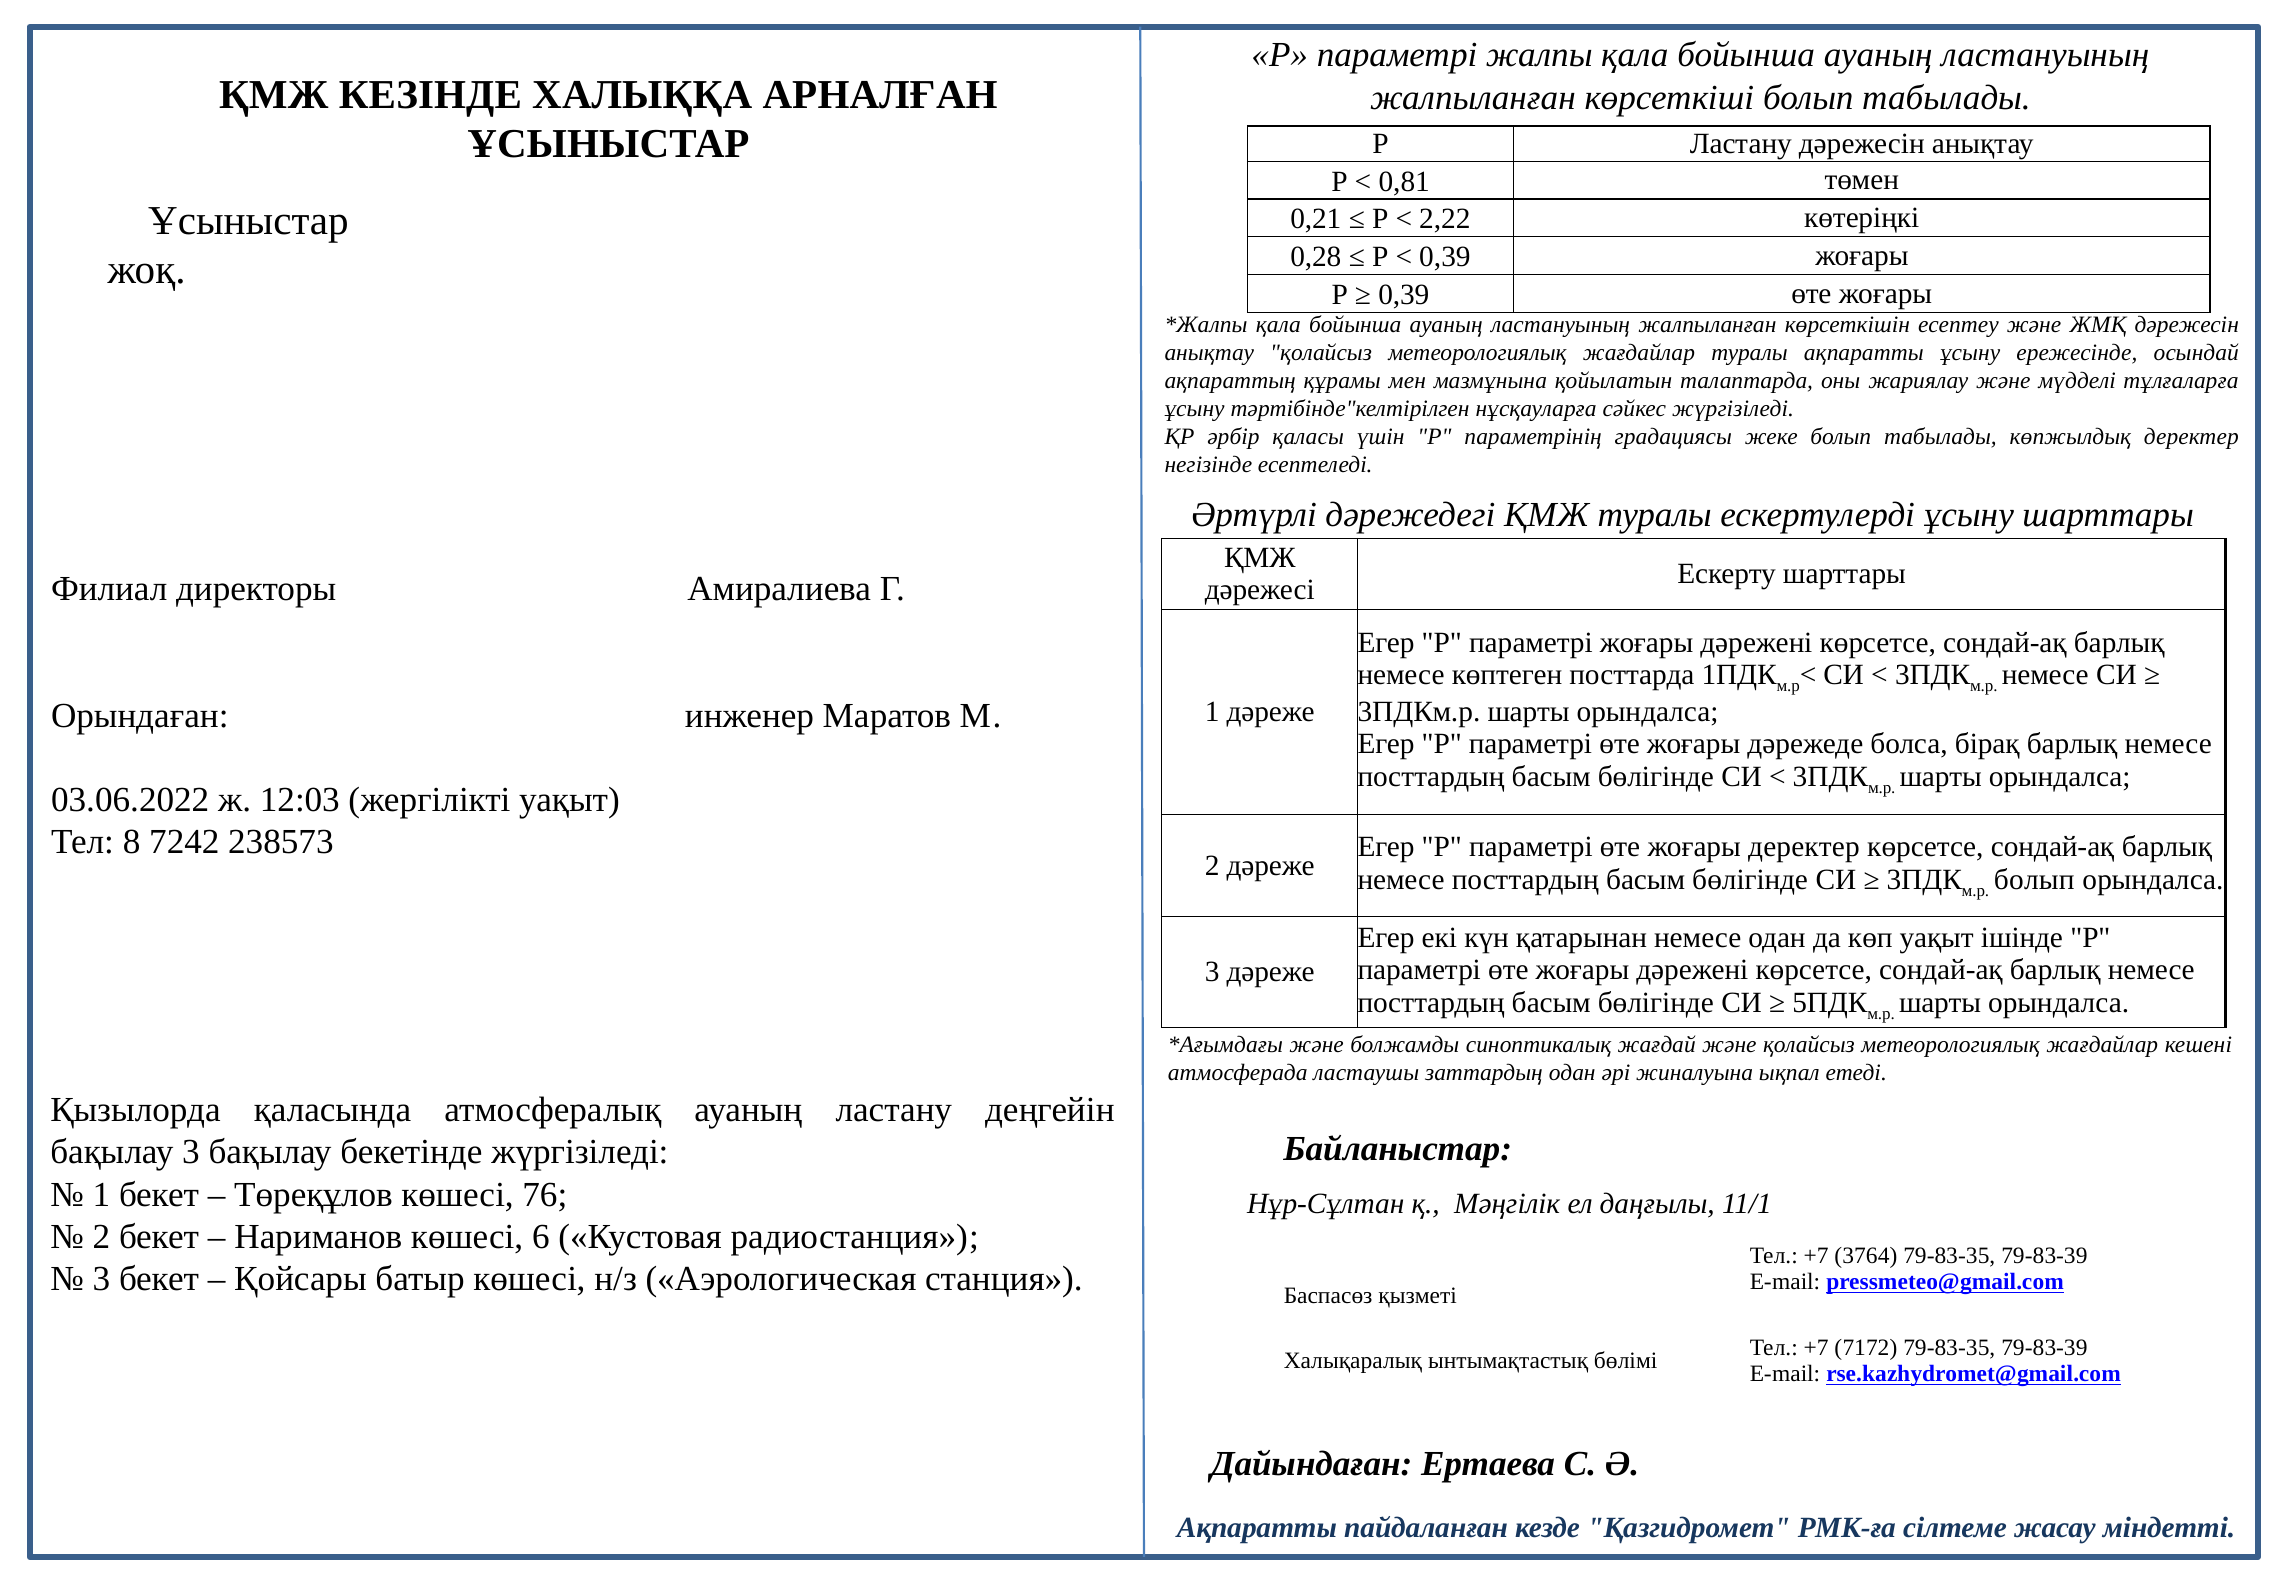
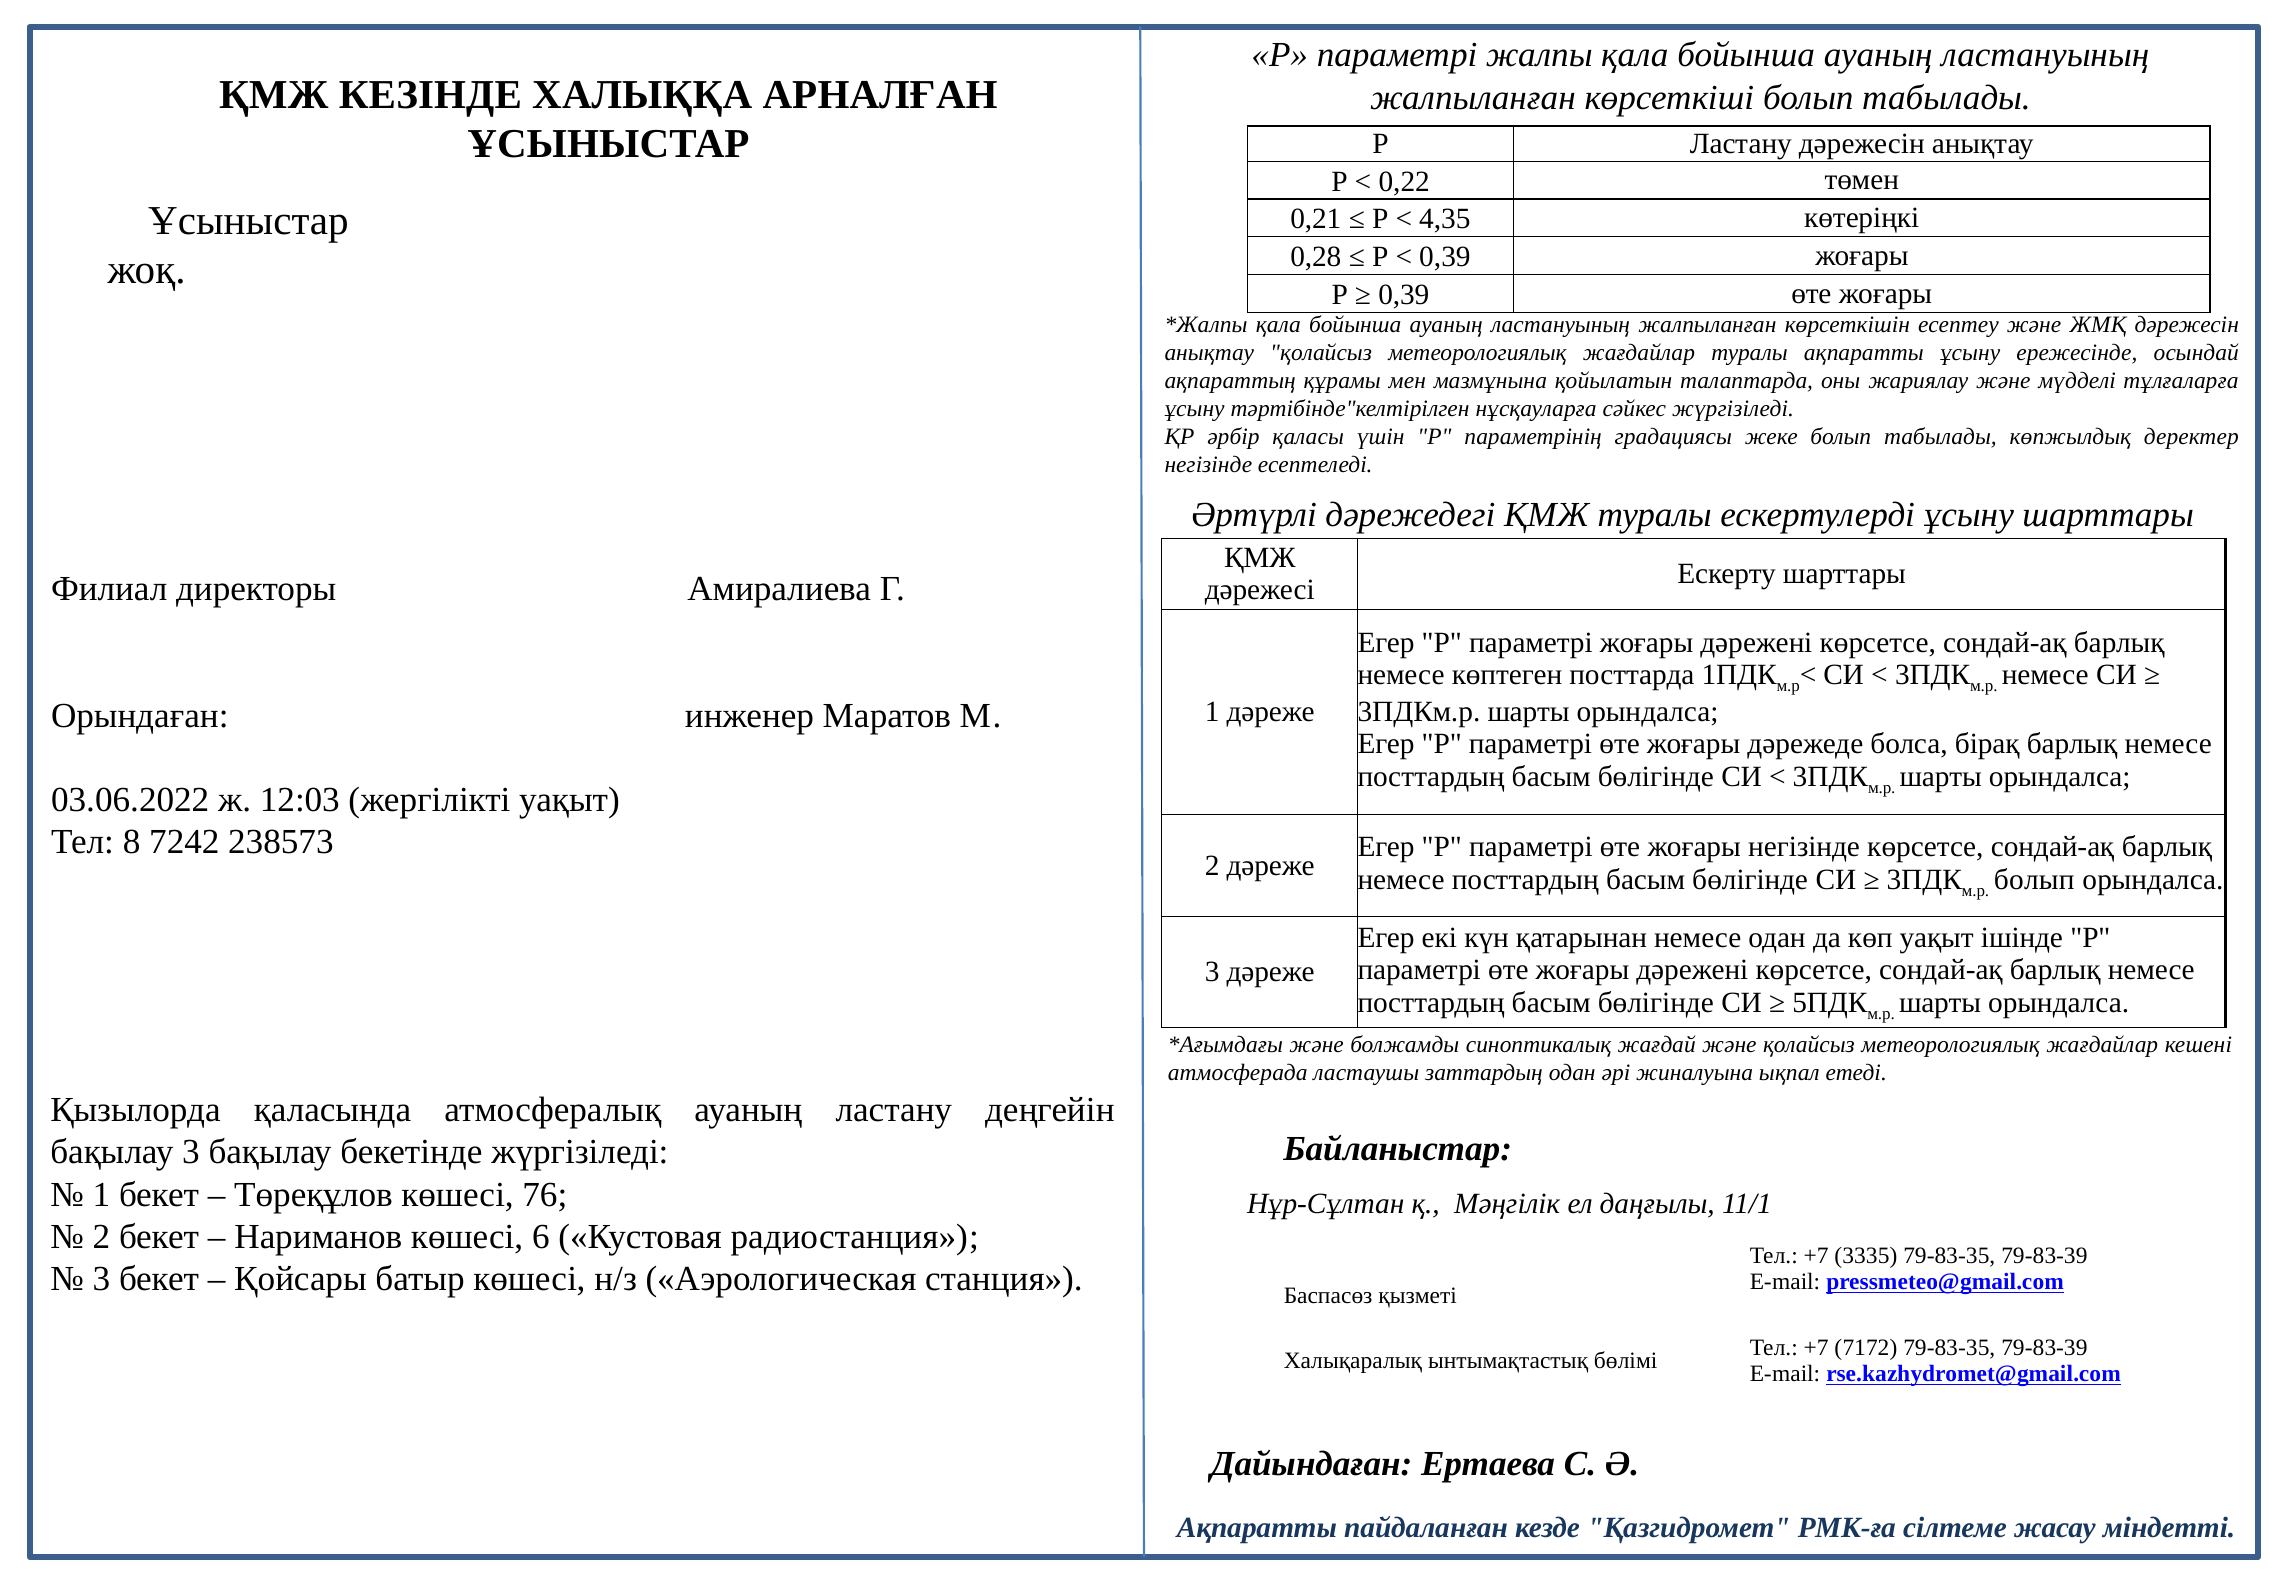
0,81: 0,81 -> 0,22 (1404, 181)
2,22: 2,22 -> 4,35 (1445, 219)
жоғары деректер: деректер -> негізінде (1804, 847)
3764: 3764 -> 3335 (1866, 1256)
